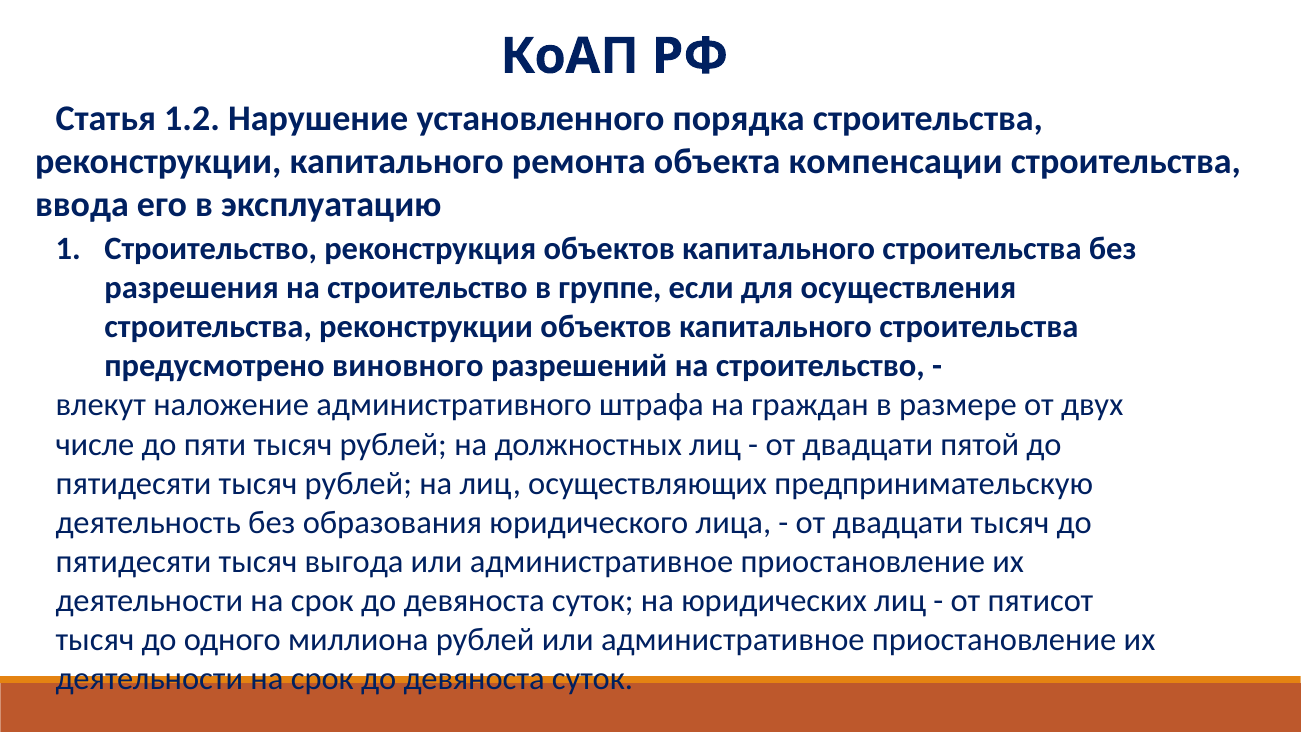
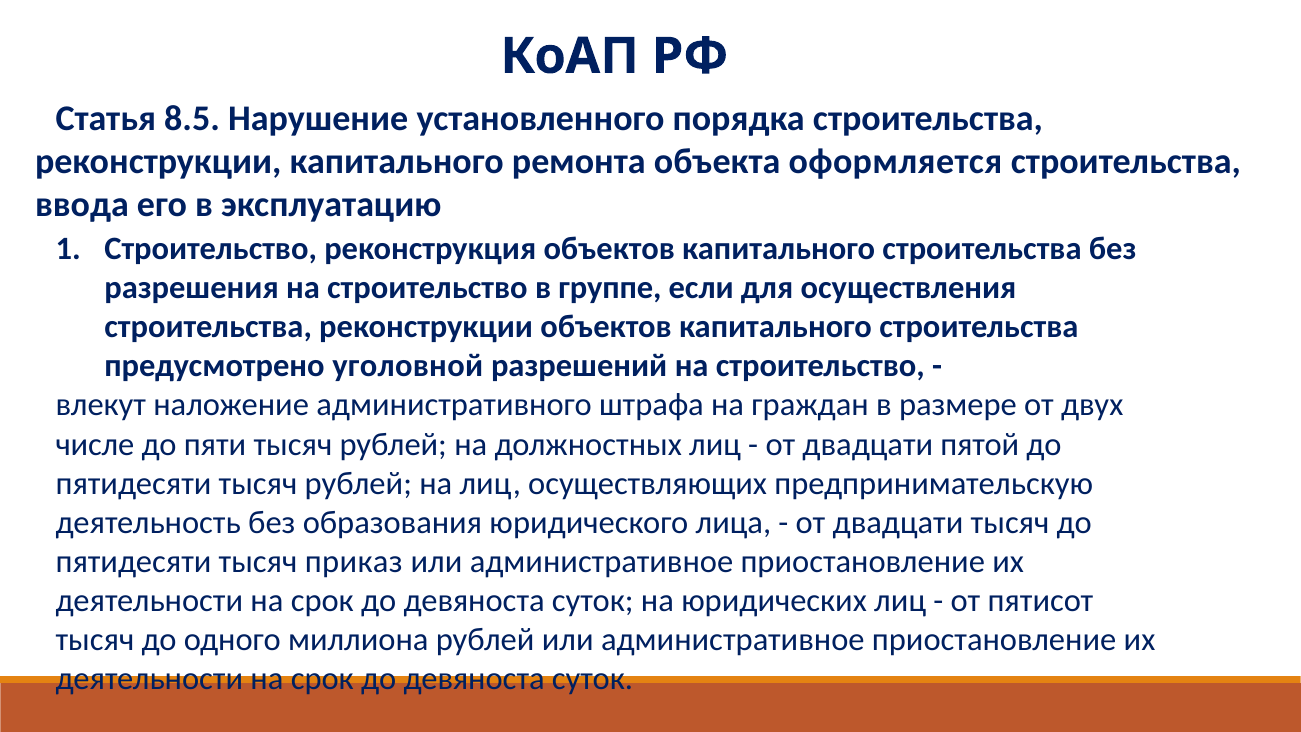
1.2: 1.2 -> 8.5 (192, 118)
компенсации: компенсации -> оформляется (895, 162)
виновного: виновного -> уголовной (408, 366)
выгода: выгода -> приказ (354, 561)
